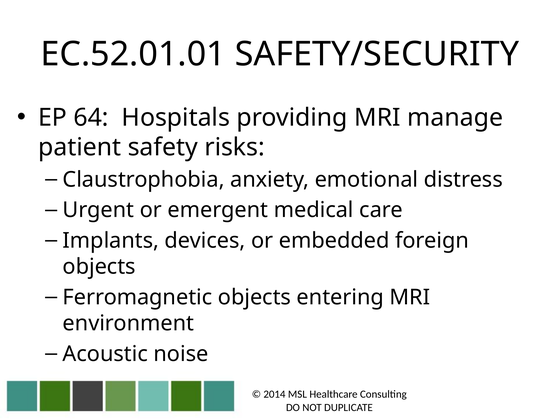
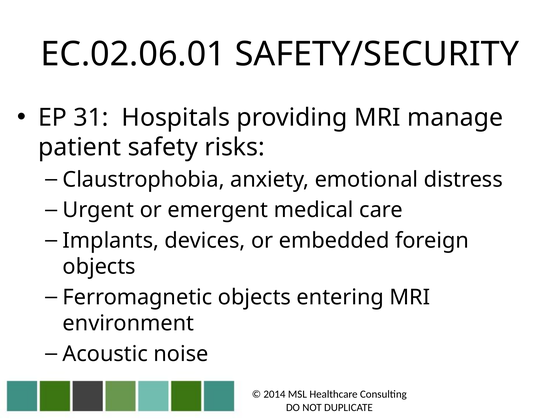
EC.52.01.01: EC.52.01.01 -> EC.02.06.01 (133, 54)
64: 64 -> 31 (91, 117)
